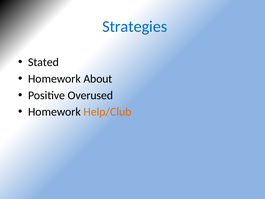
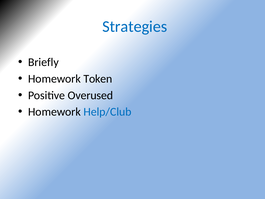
Stated: Stated -> Briefly (43, 62)
About: About -> Token (98, 79)
Help/Club colour: orange -> blue (107, 112)
